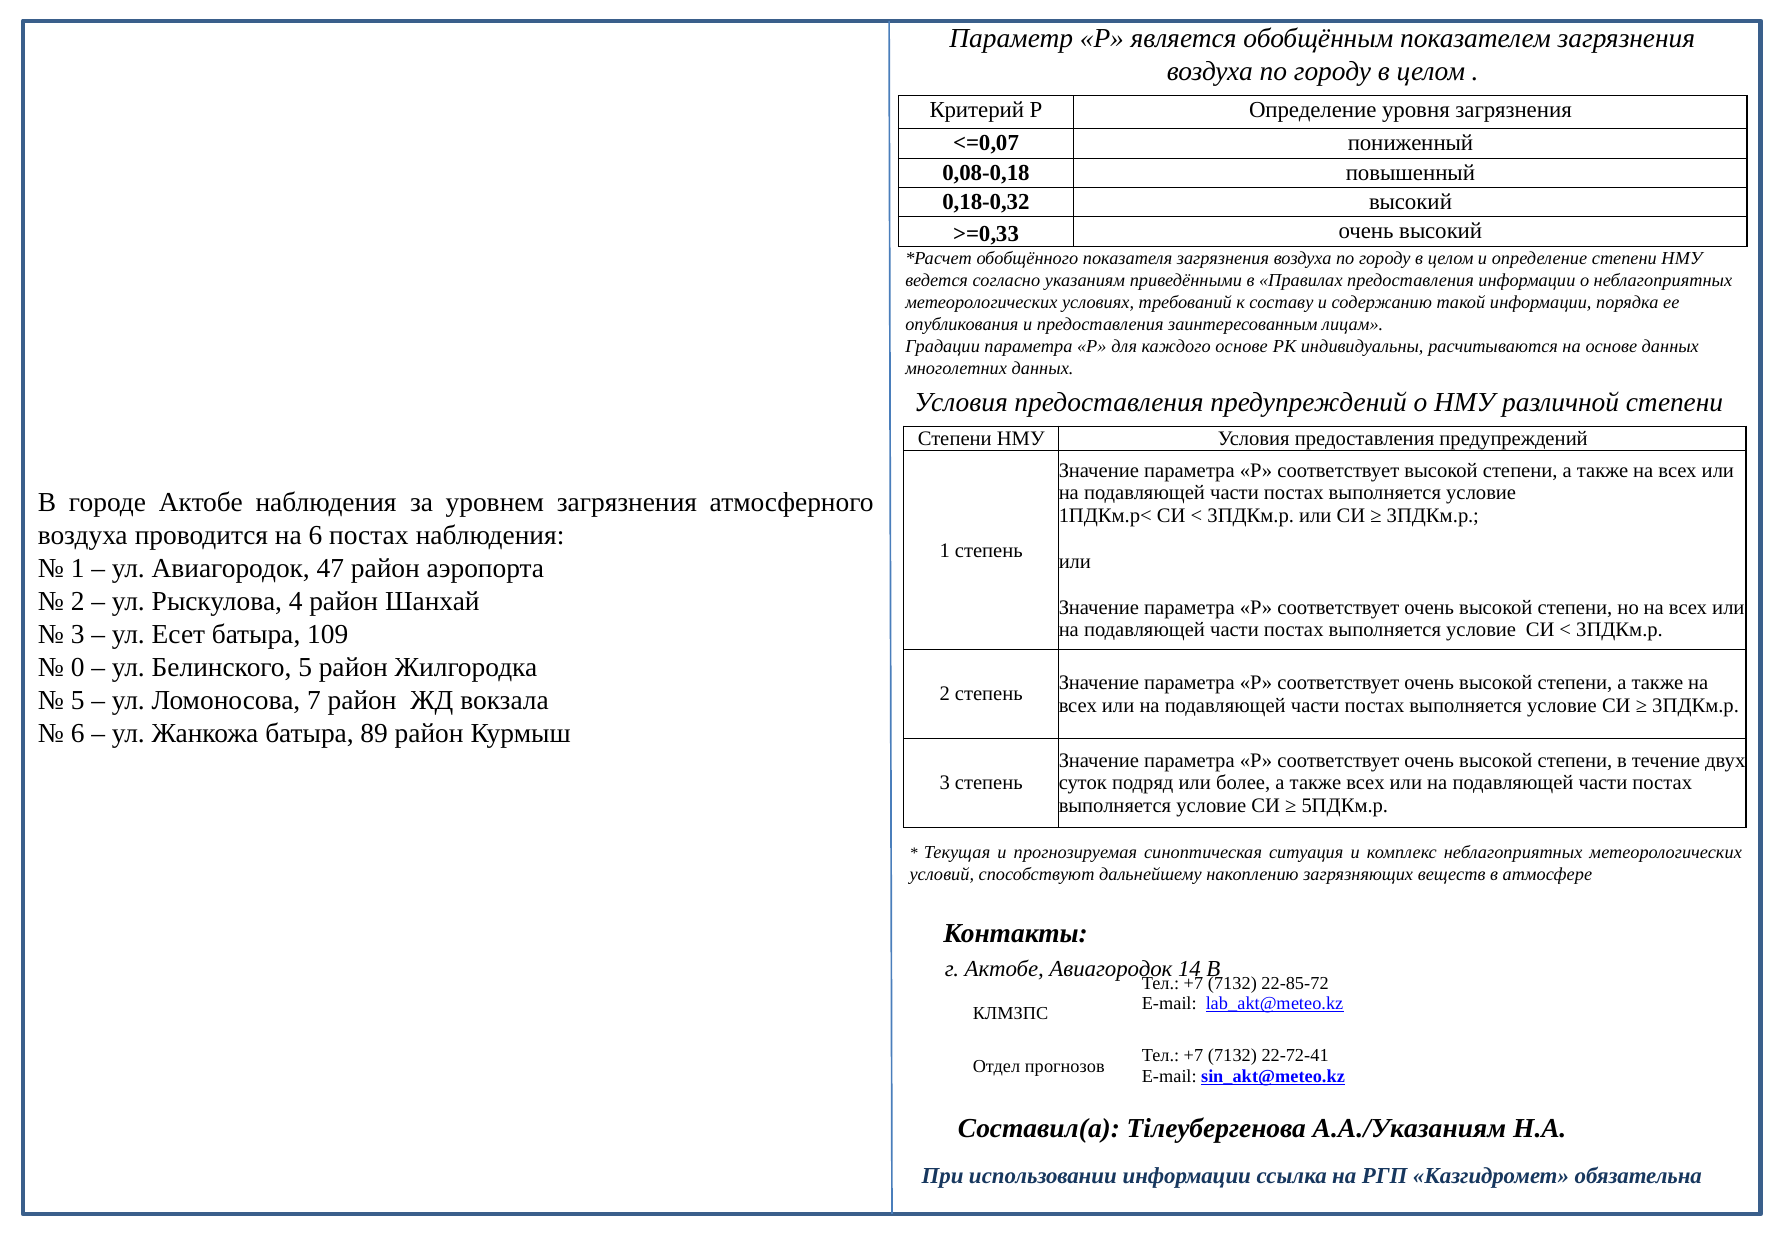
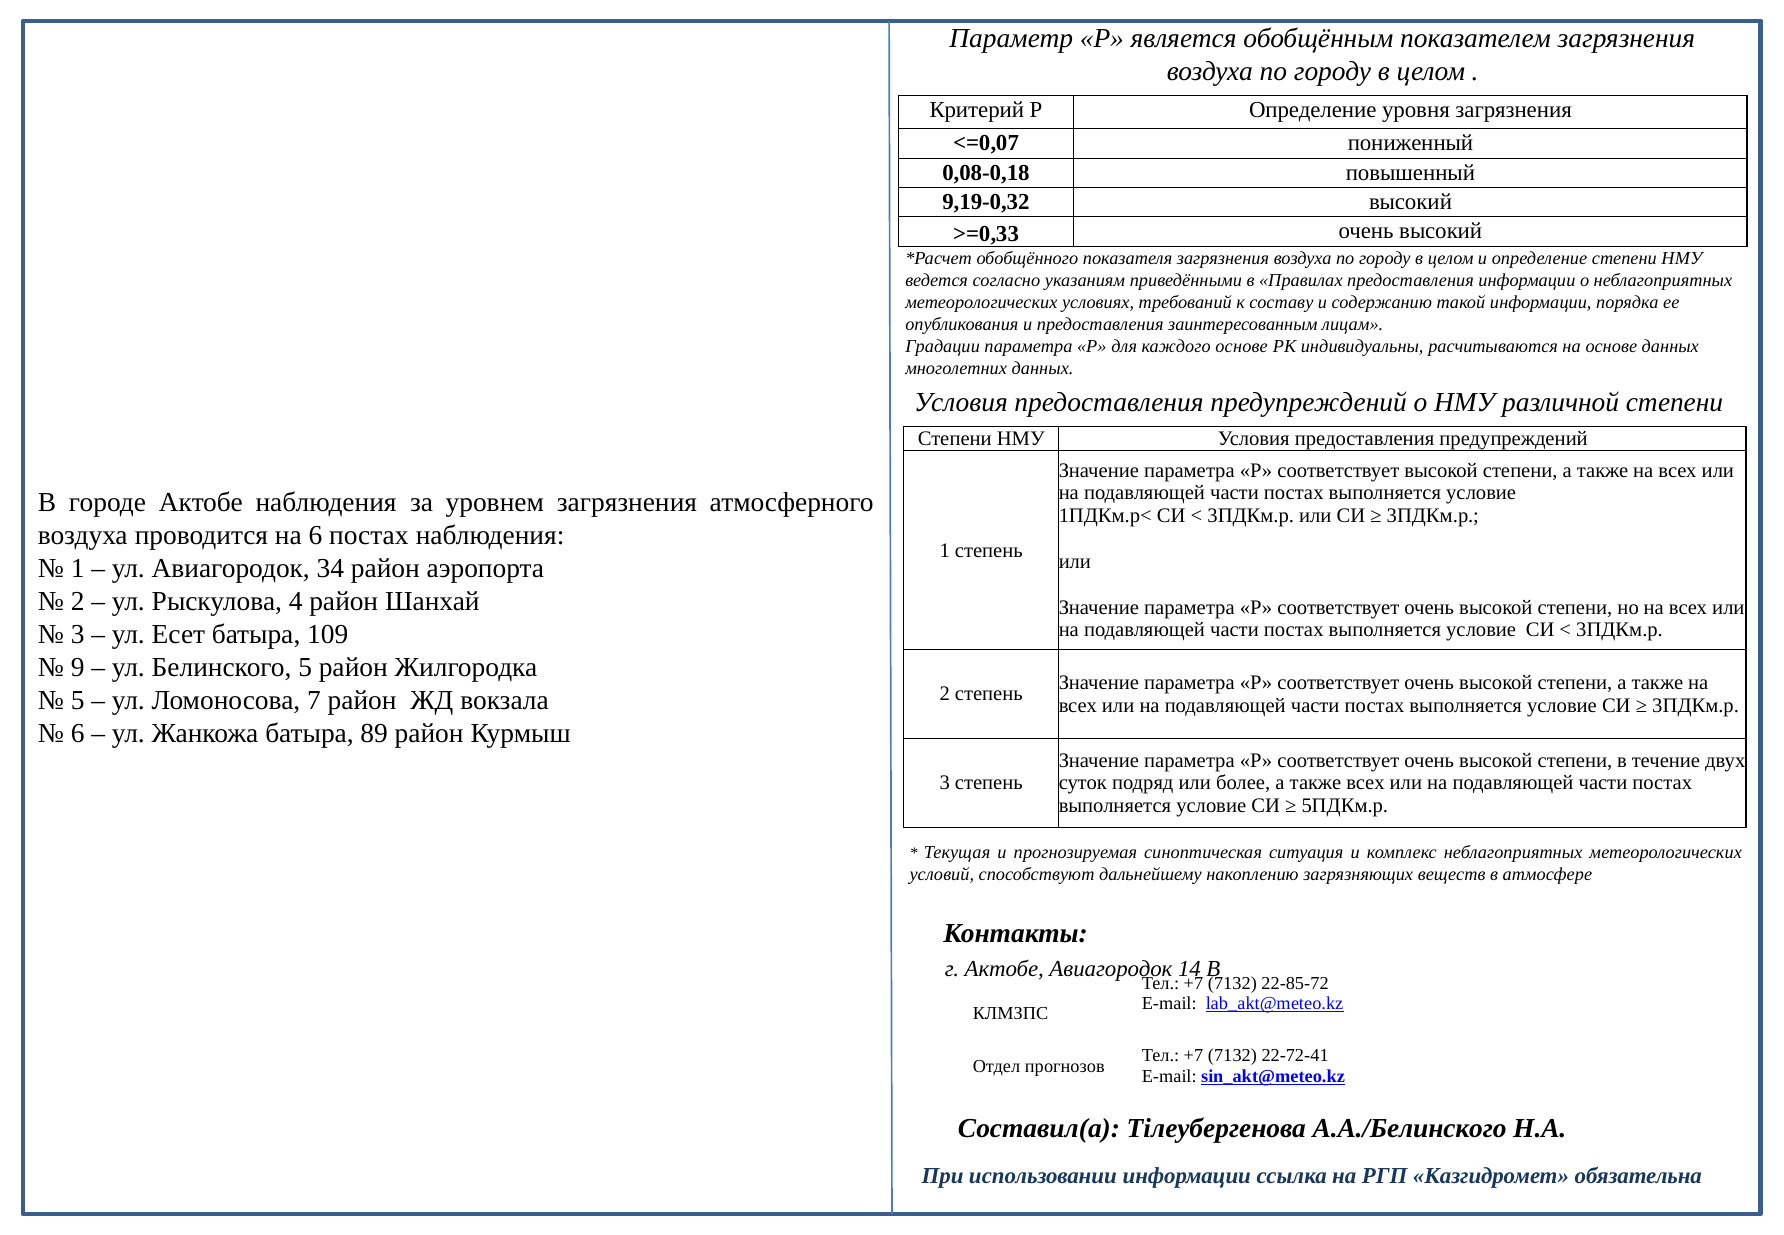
0,18-0,32: 0,18-0,32 -> 9,19-0,32 (986, 202)
47: 47 -> 34 (330, 568)
0: 0 -> 9 (78, 667)
А.А./Указаниям: А.А./Указаниям -> А.А./Белинского (1410, 1128)
